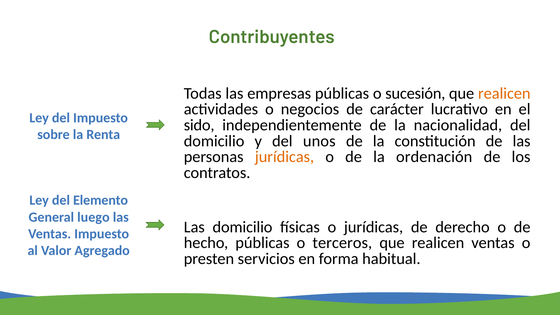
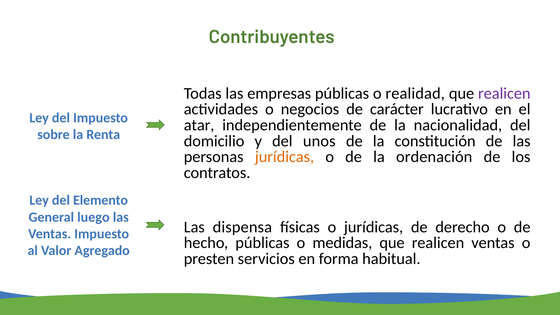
sucesión: sucesión -> realidad (415, 93)
realicen colour: orange -> purple (504, 93)
sido: sido -> atar (199, 125)
Las domicilio: domicilio -> dispensa (242, 227)
terceros: terceros -> medidas (342, 243)
